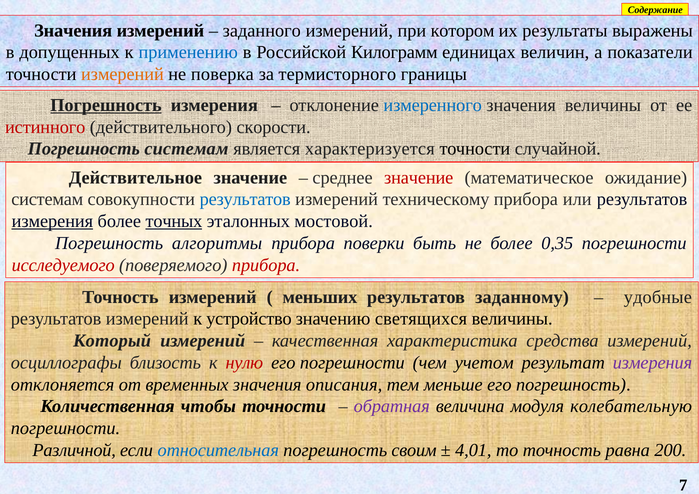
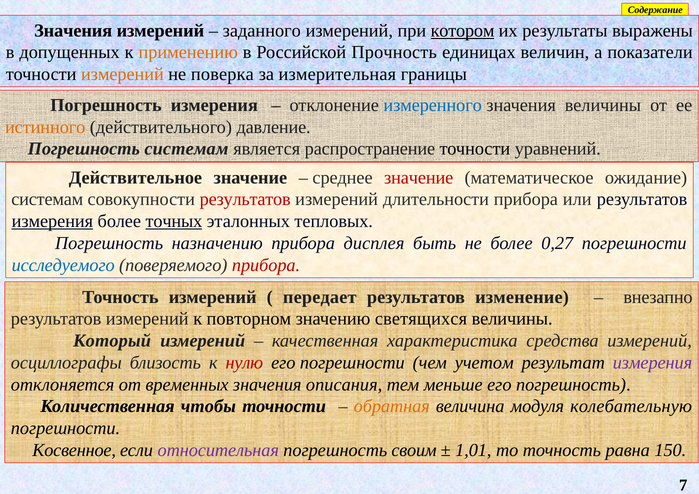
котором underline: none -> present (463, 31)
применению colour: blue -> orange (188, 52)
Килограмм: Килограмм -> Прочность (394, 52)
термисторного: термисторного -> измерительная (337, 74)
Погрешность underline: present -> none (106, 105)
истинного colour: red -> orange (45, 127)
скорости: скорости -> давление (274, 127)
характеризуется: характеризуется -> распространение (370, 149)
случайной: случайной -> уравнений (558, 149)
результатов colour: blue -> red (245, 200)
техническому: техническому -> длительности (436, 200)
мостовой: мостовой -> тепловых (334, 222)
алгоритмы: алгоритмы -> назначению (217, 243)
поверки: поверки -> дисплея (374, 243)
0,35: 0,35 -> 0,27 (557, 243)
исследуемого colour: red -> blue (63, 265)
меньших: меньших -> передает (320, 297)
заданному: заданному -> изменение (522, 297)
удобные: удобные -> внезапно (658, 297)
устройство: устройство -> повторном (249, 319)
обратная colour: purple -> orange (392, 407)
Различной: Различной -> Косвенное (74, 451)
относительная colour: blue -> purple (218, 451)
4,01: 4,01 -> 1,01 (473, 451)
200: 200 -> 150 (670, 451)
